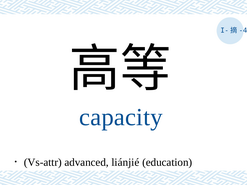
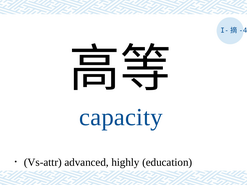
liánjié: liánjié -> highly (125, 163)
